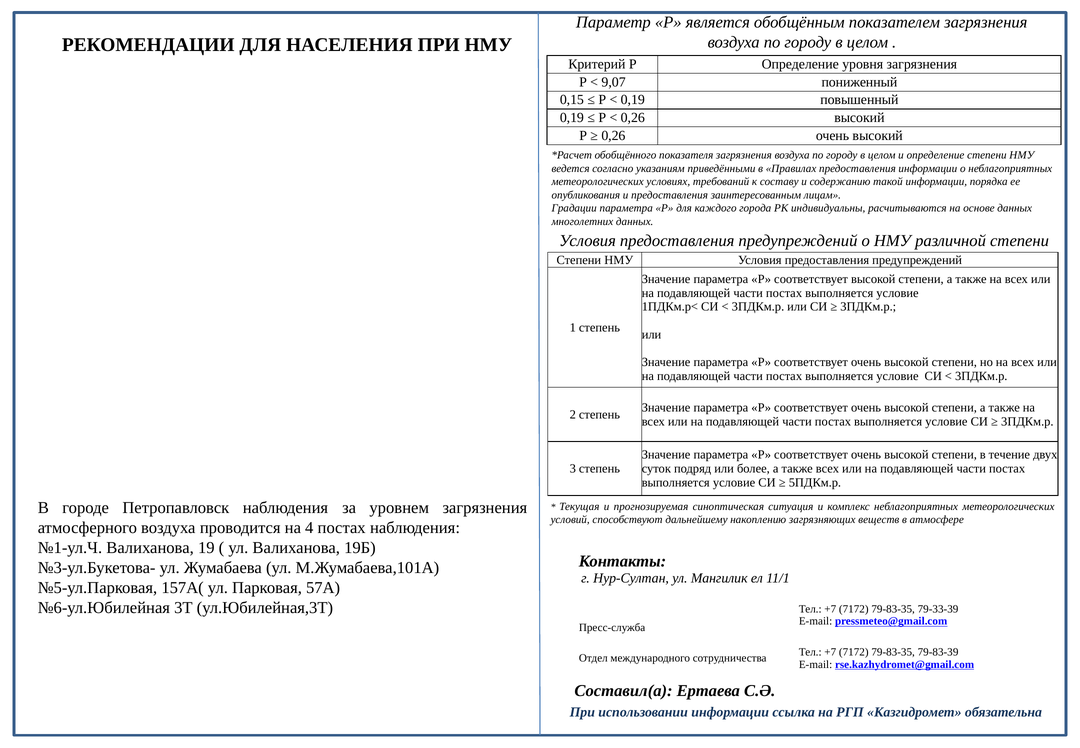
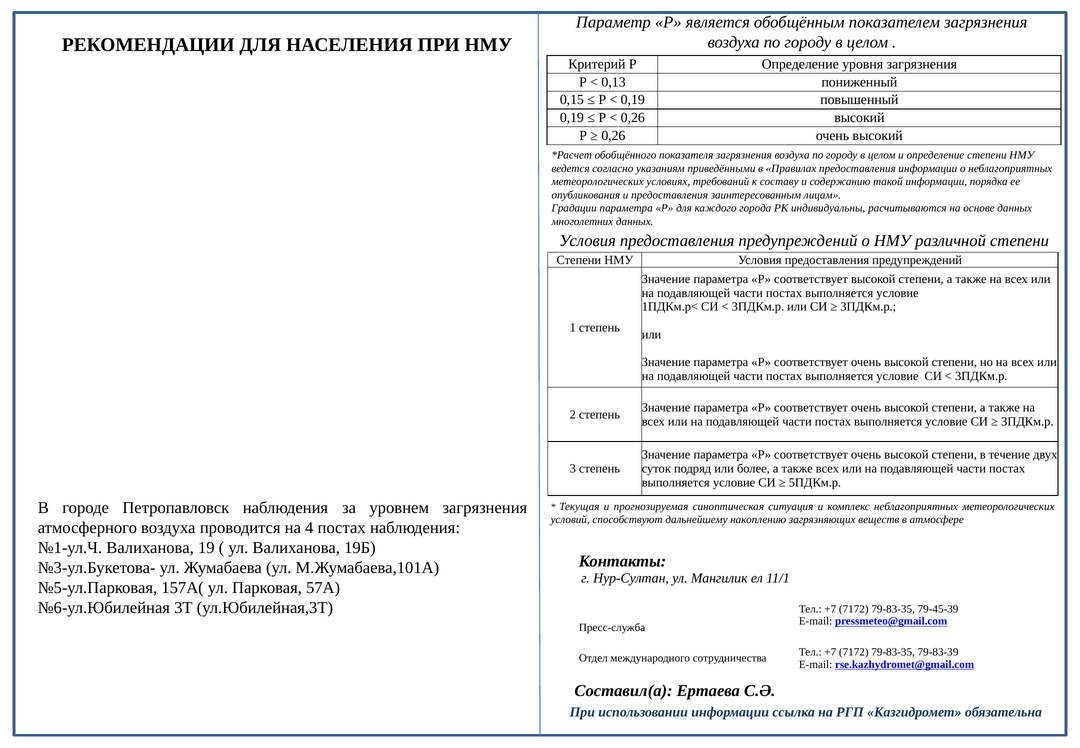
9,07: 9,07 -> 0,13 (614, 82)
79-33-39: 79-33-39 -> 79-45-39 (938, 609)
